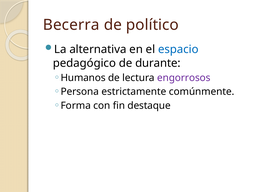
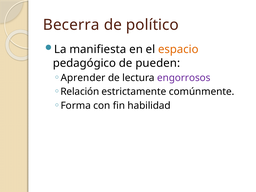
alternativa: alternativa -> manifiesta (98, 49)
espacio colour: blue -> orange (178, 49)
durante: durante -> pueden (158, 63)
Humanos: Humanos -> Aprender (83, 78)
Persona: Persona -> Relación (80, 92)
destaque: destaque -> habilidad (149, 106)
